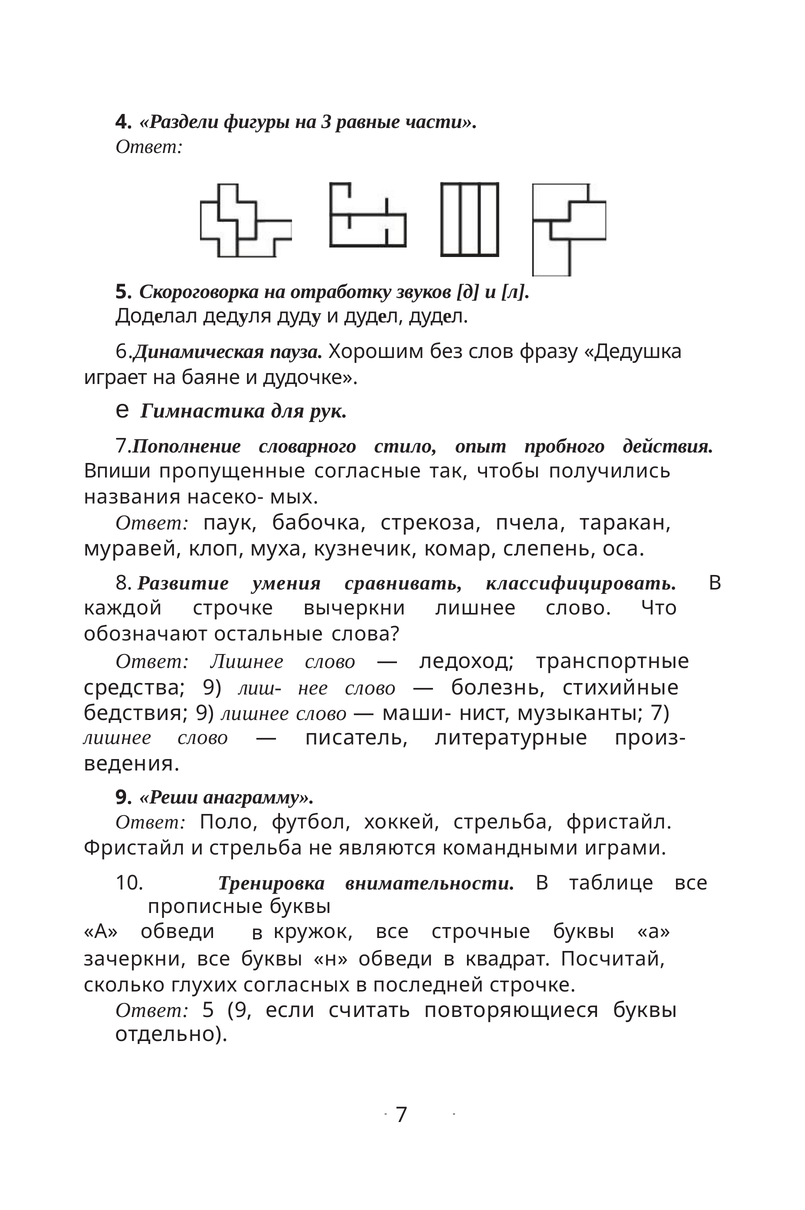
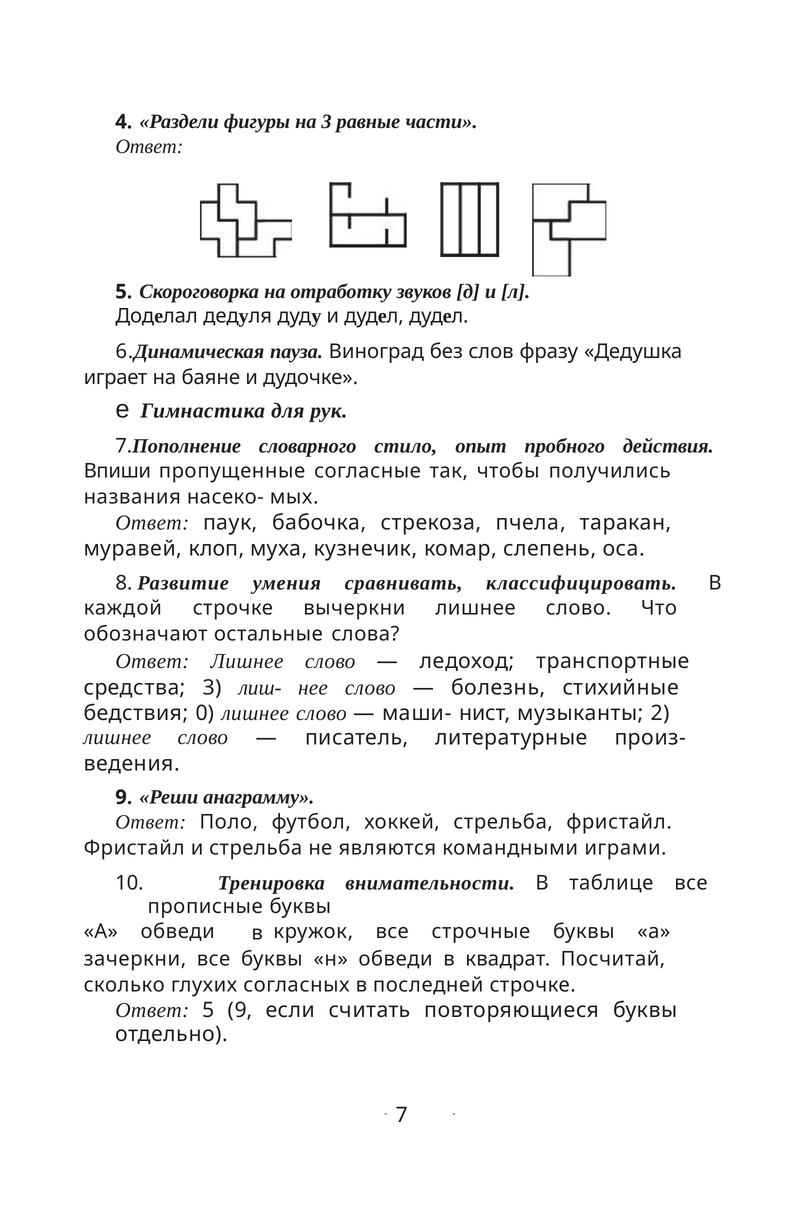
Хорошим: Хорошим -> Виноград (376, 351)
средства 9: 9 -> 3 (212, 687)
бедствия 9: 9 -> 0 (205, 713)
музыканты 7: 7 -> 2 (660, 713)
